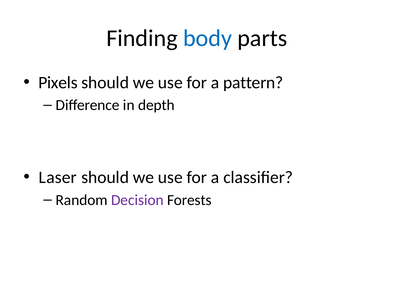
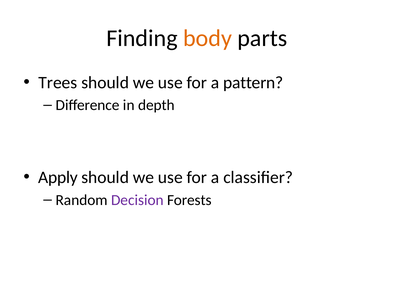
body colour: blue -> orange (208, 38)
Pixels: Pixels -> Trees (58, 83)
Laser: Laser -> Apply (58, 178)
